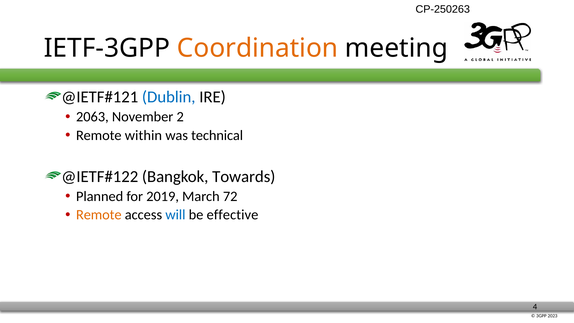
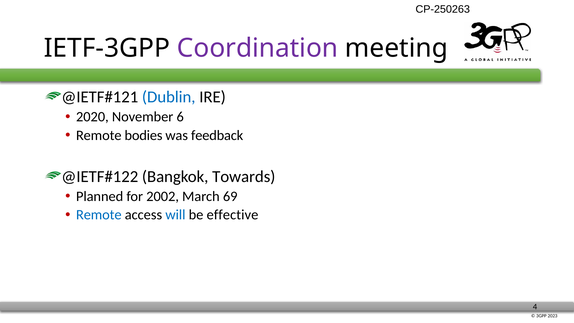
Coordination colour: orange -> purple (258, 48)
2063: 2063 -> 2020 (92, 117)
2: 2 -> 6 (180, 117)
within: within -> bodies (144, 135)
technical: technical -> feedback (217, 135)
2019: 2019 -> 2002 (163, 196)
72: 72 -> 69 (230, 196)
Remote colour: orange -> blue (99, 215)
